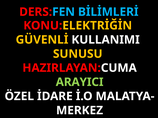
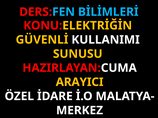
ARAYICI colour: light green -> yellow (80, 82)
